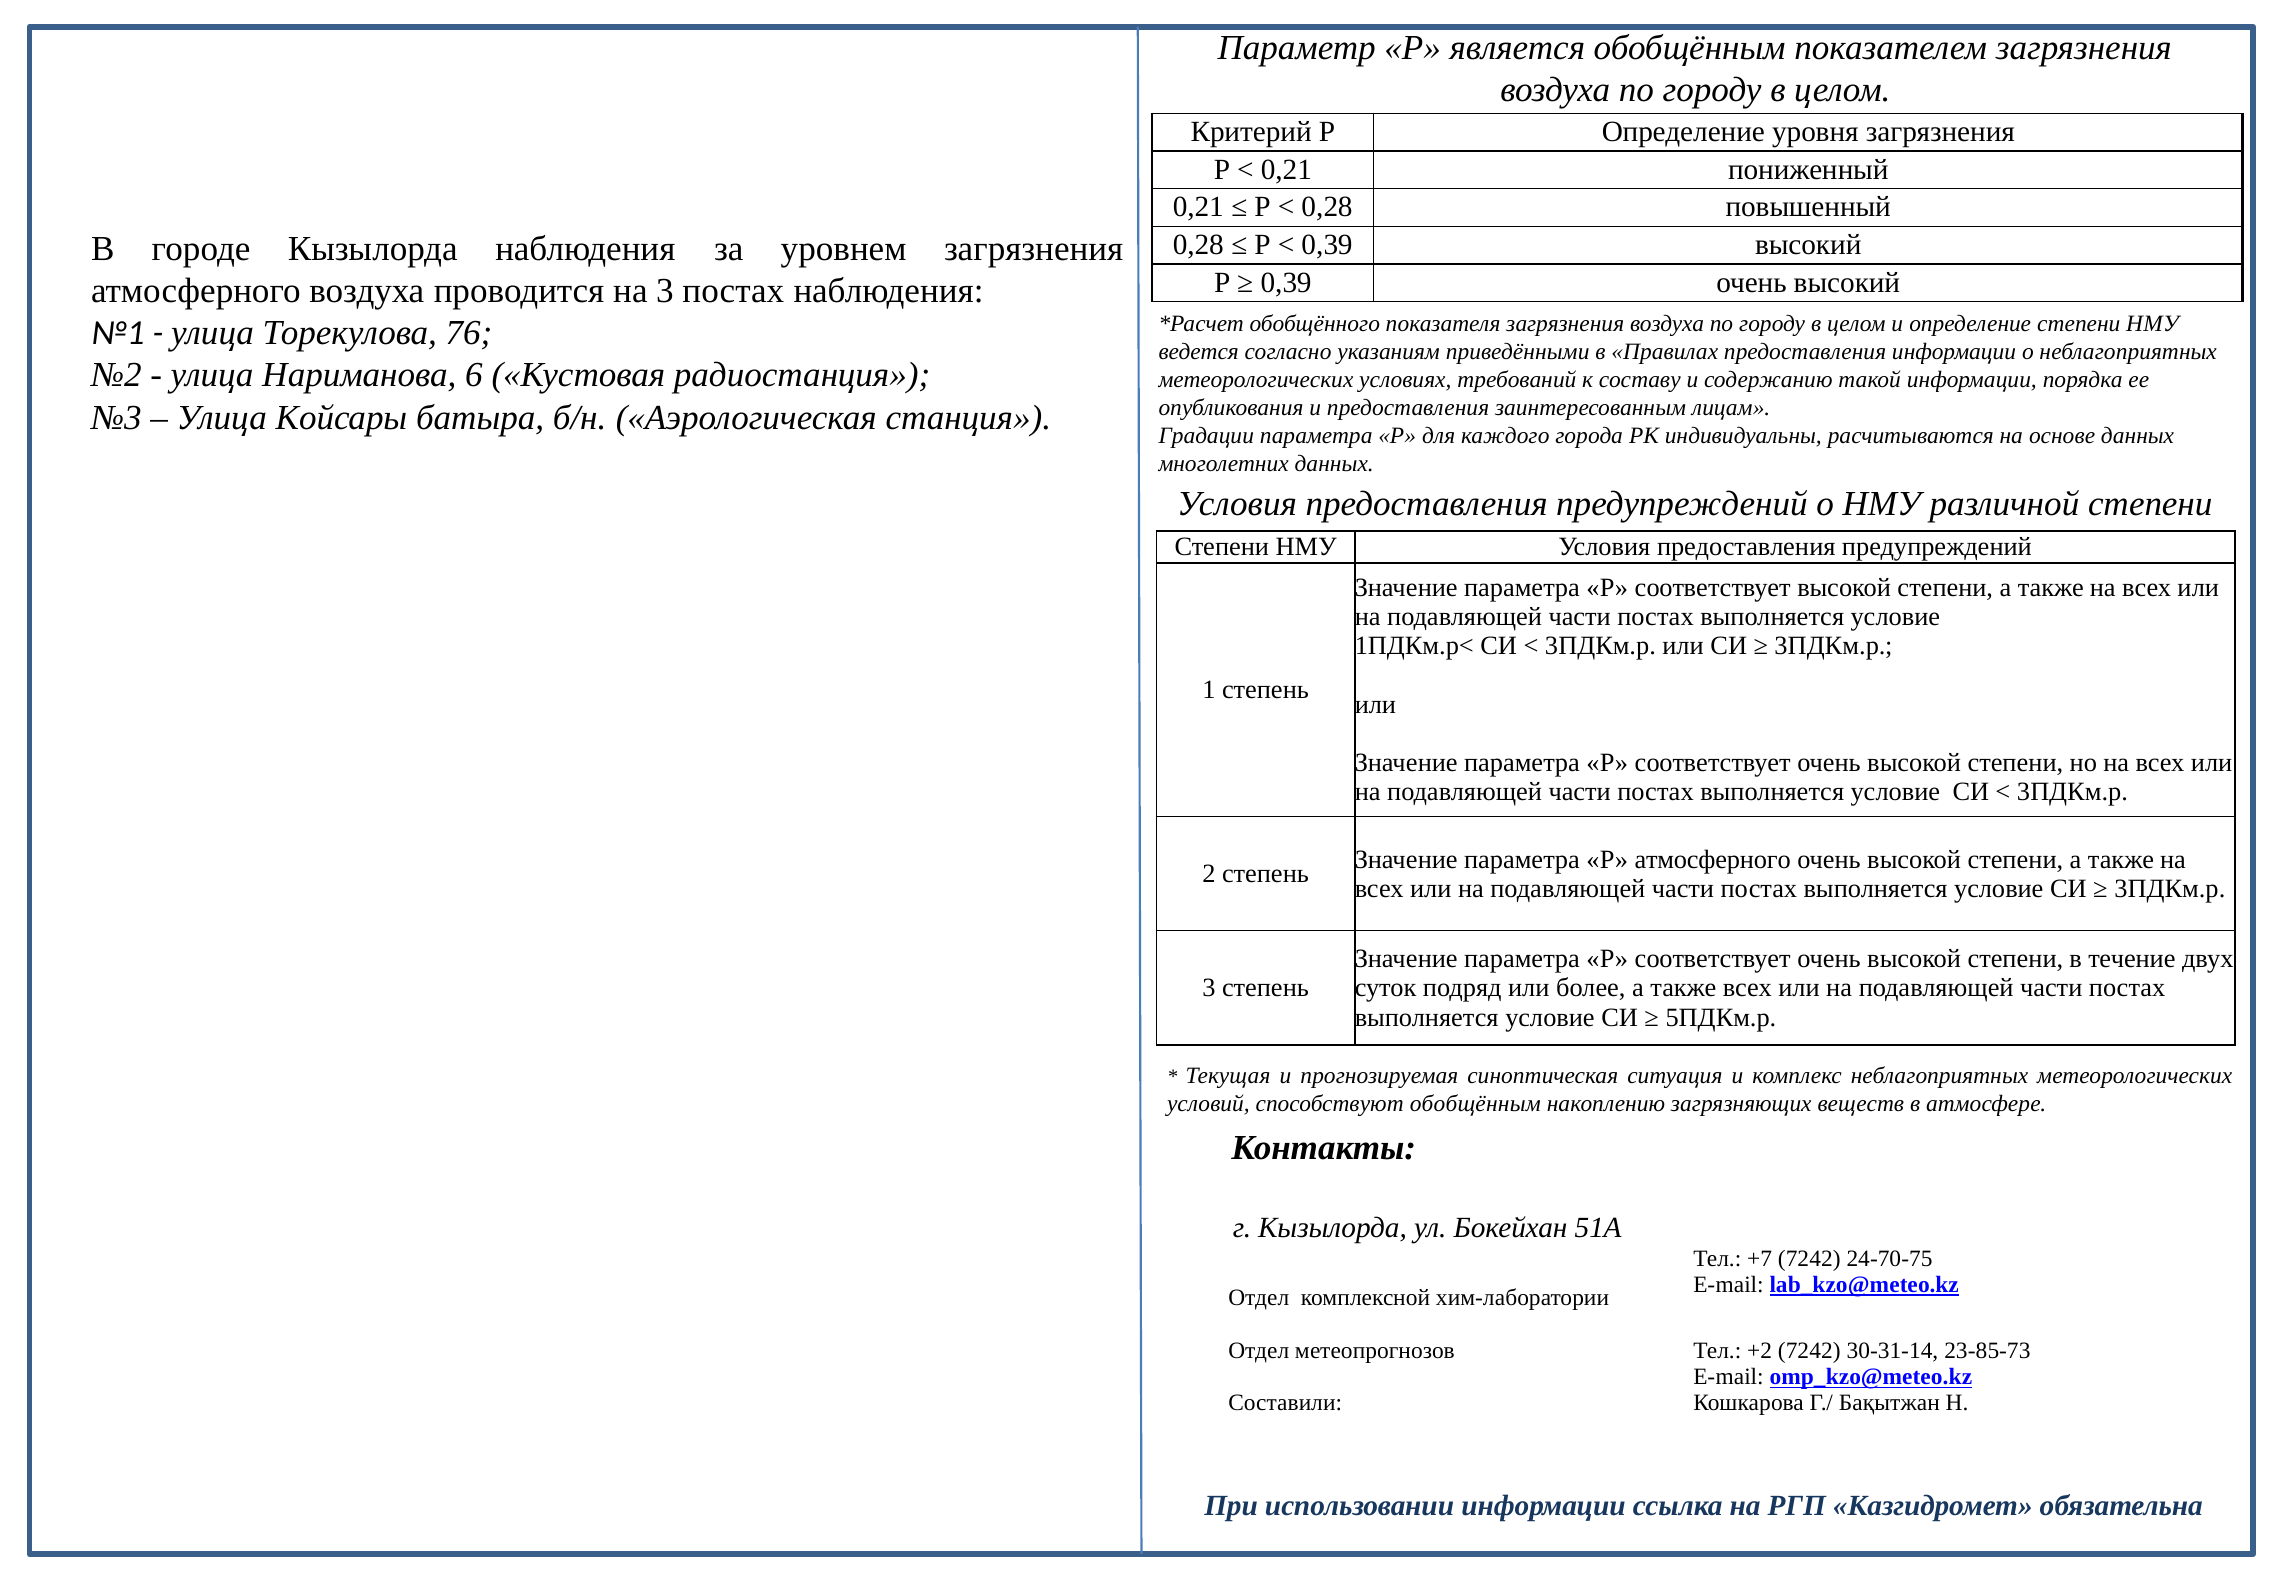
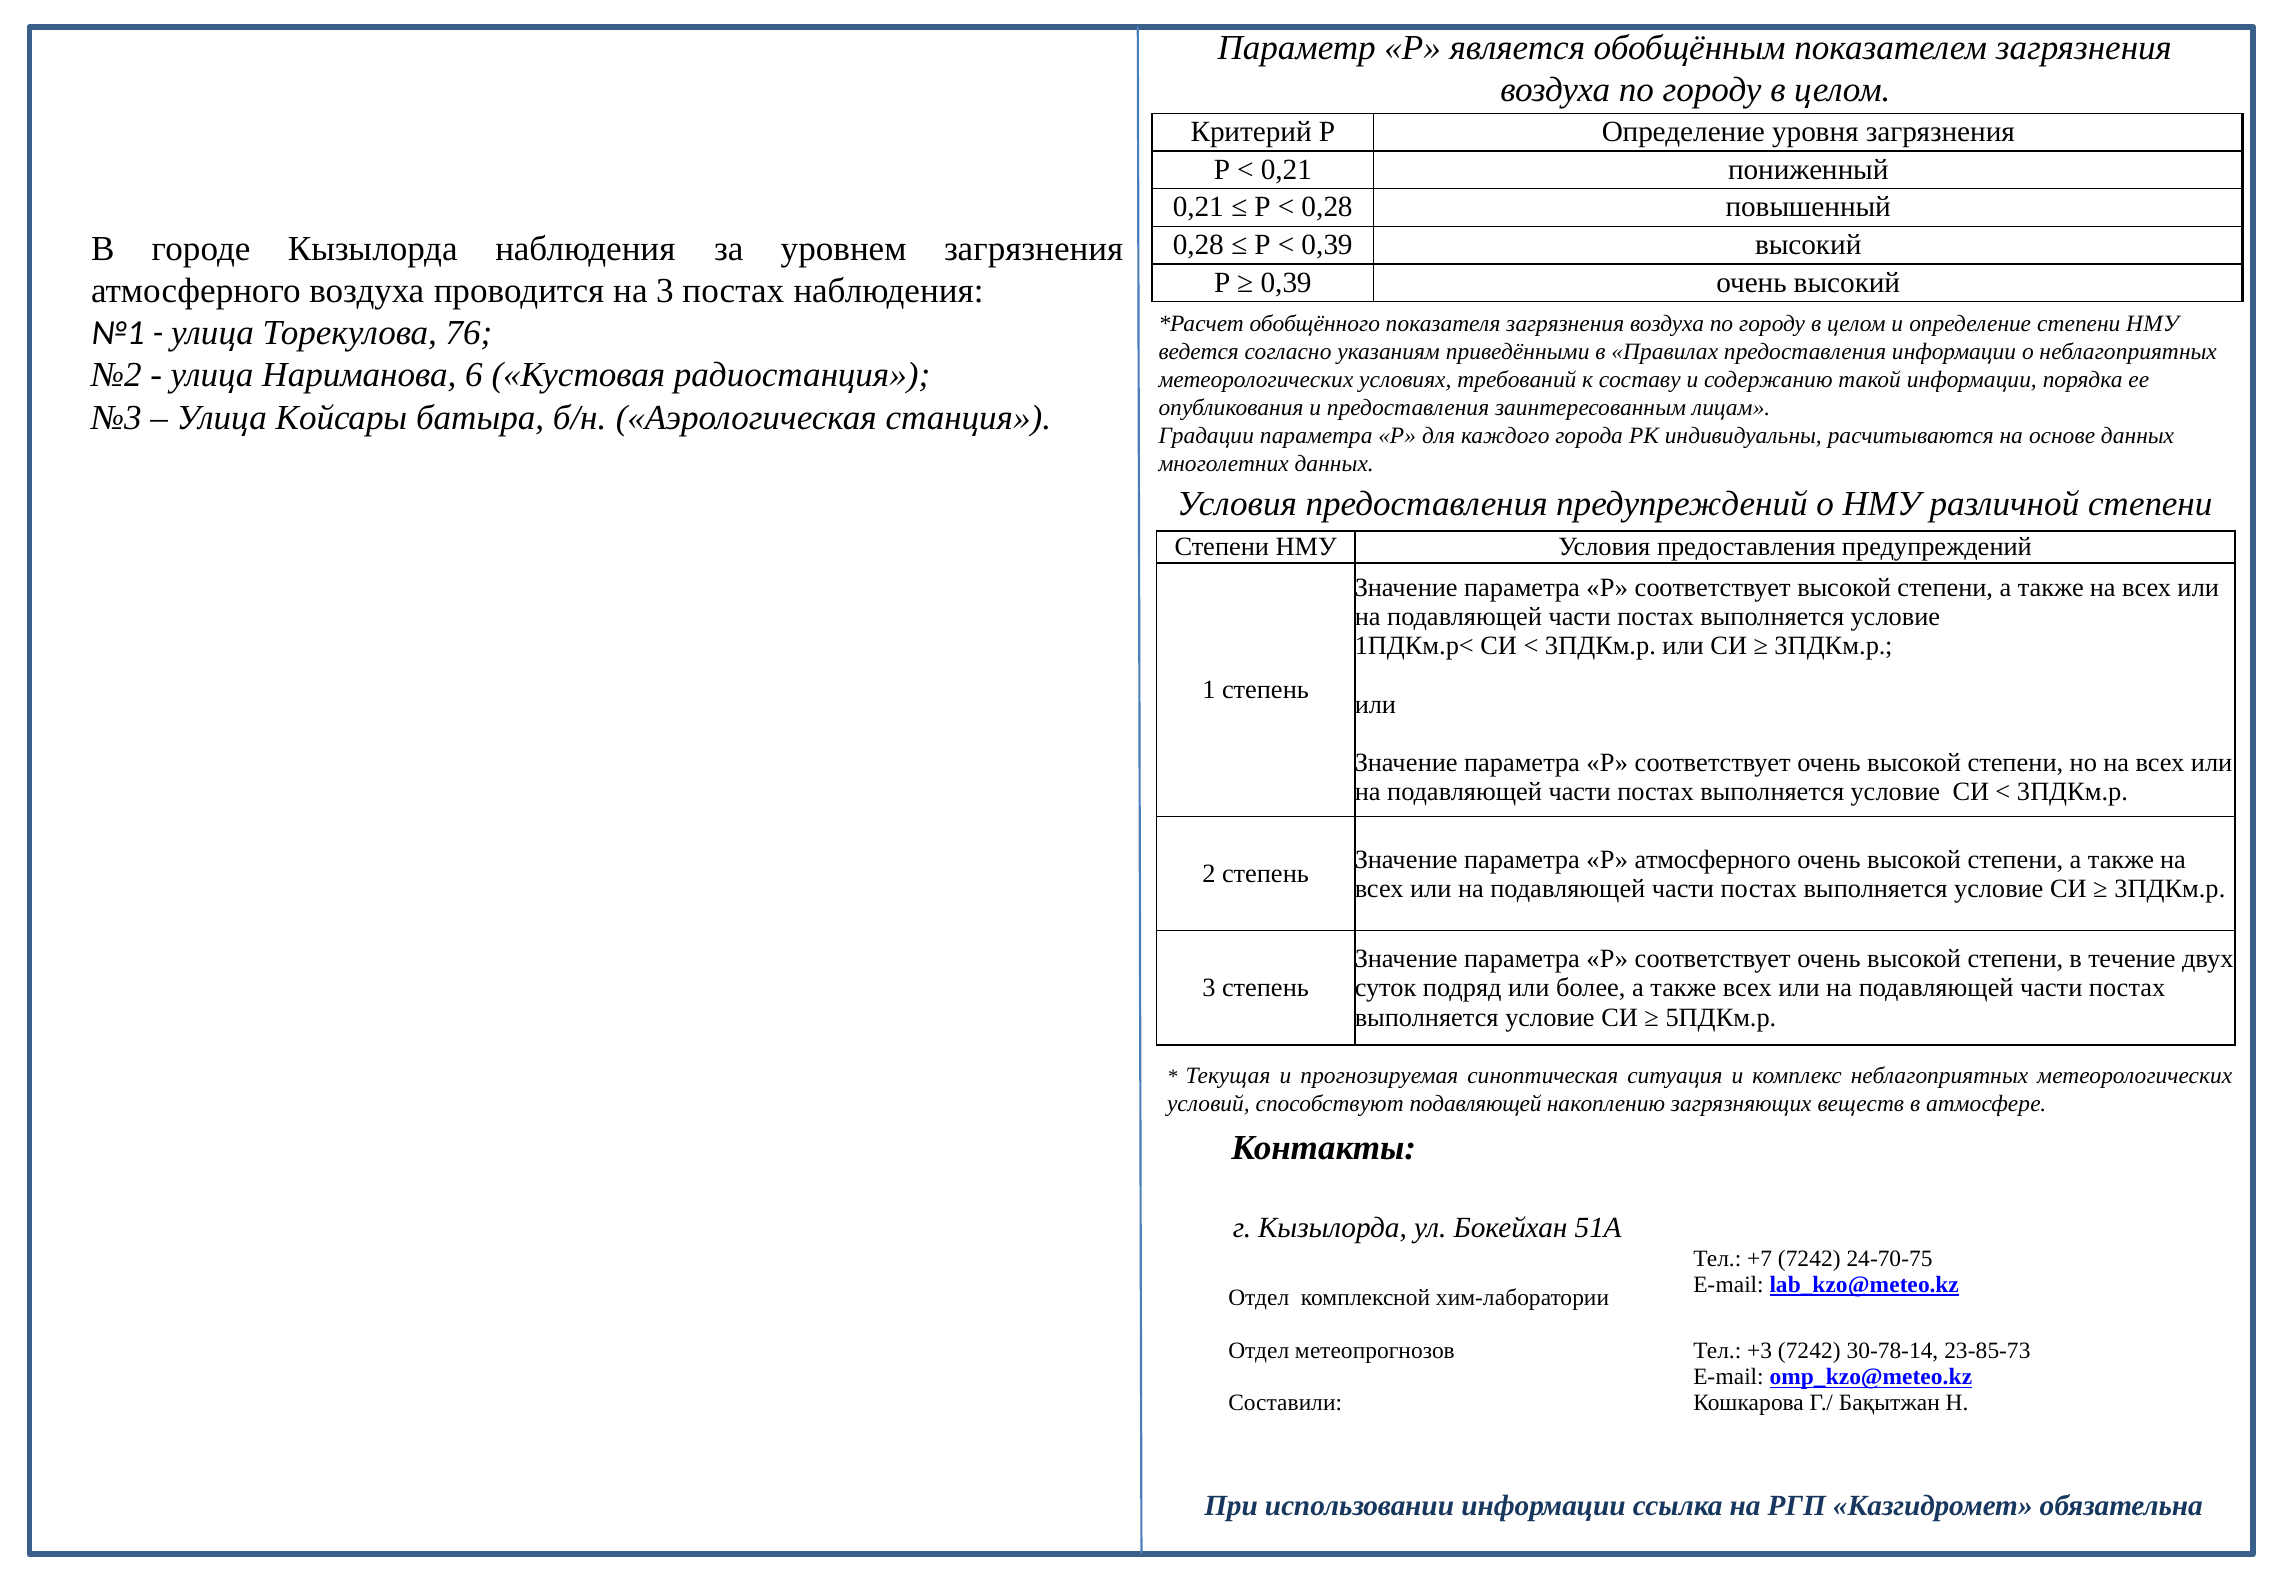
способствуют обобщённым: обобщённым -> подавляющей (1476, 1103)
+2: +2 -> +3 (1760, 1351)
30-31-14: 30-31-14 -> 30-78-14 (1892, 1351)
